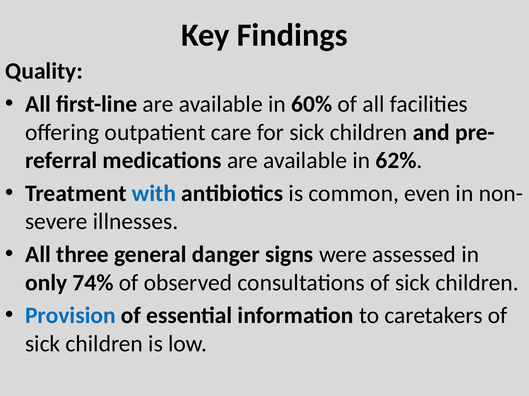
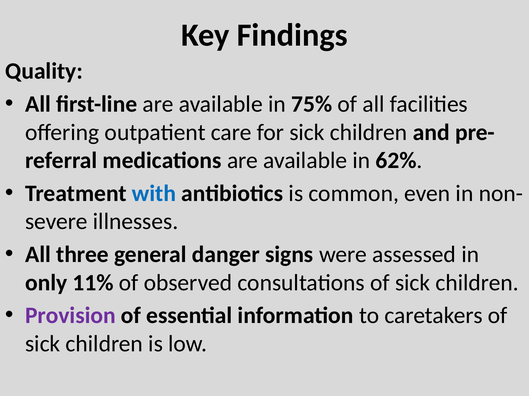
60%: 60% -> 75% (312, 104)
74%: 74% -> 11% (93, 283)
Provision colour: blue -> purple (70, 316)
